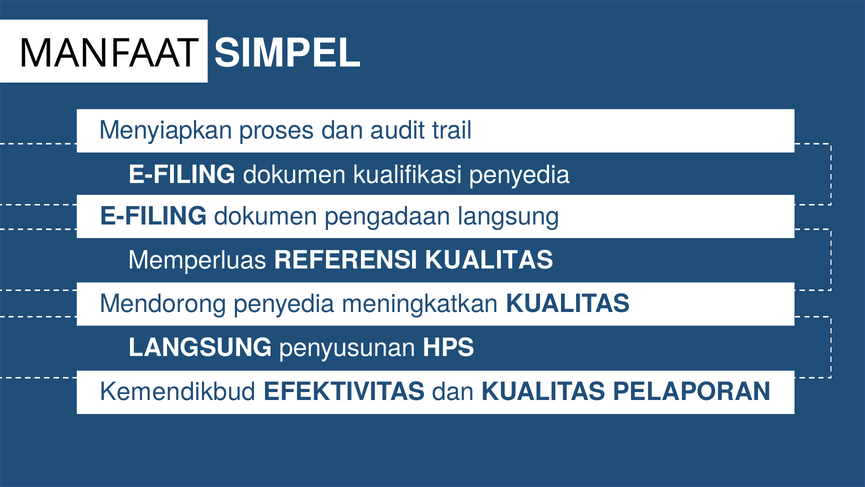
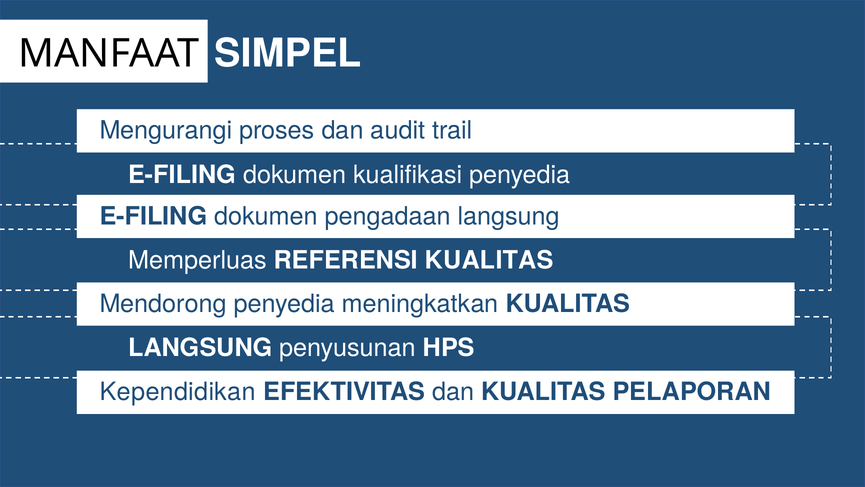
Menyiapkan: Menyiapkan -> Mengurangi (166, 131)
Kemendikbud: Kemendikbud -> Kependidikan (178, 392)
